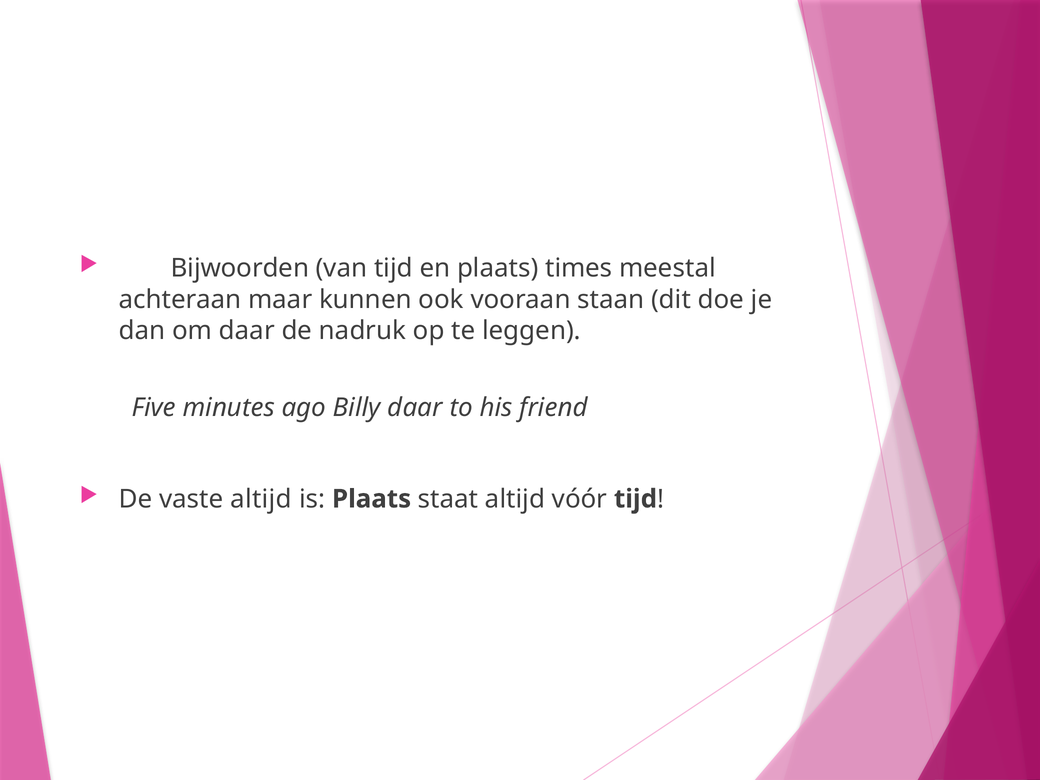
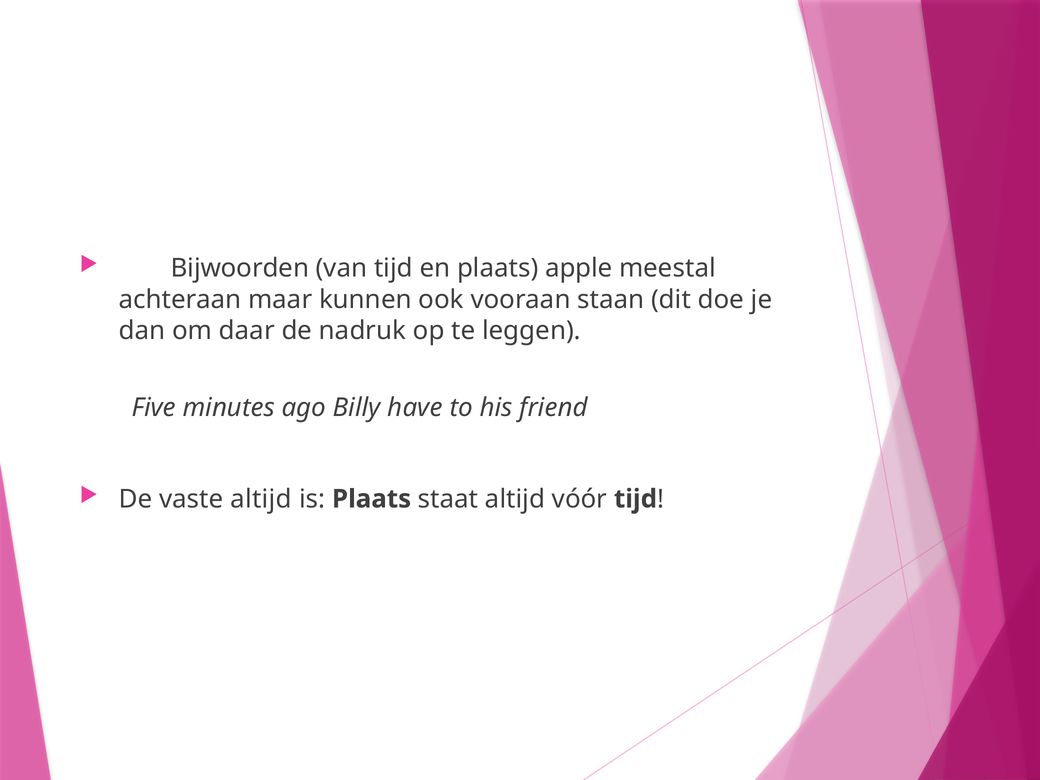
times: times -> apple (579, 268)
Billy daar: daar -> have (415, 408)
